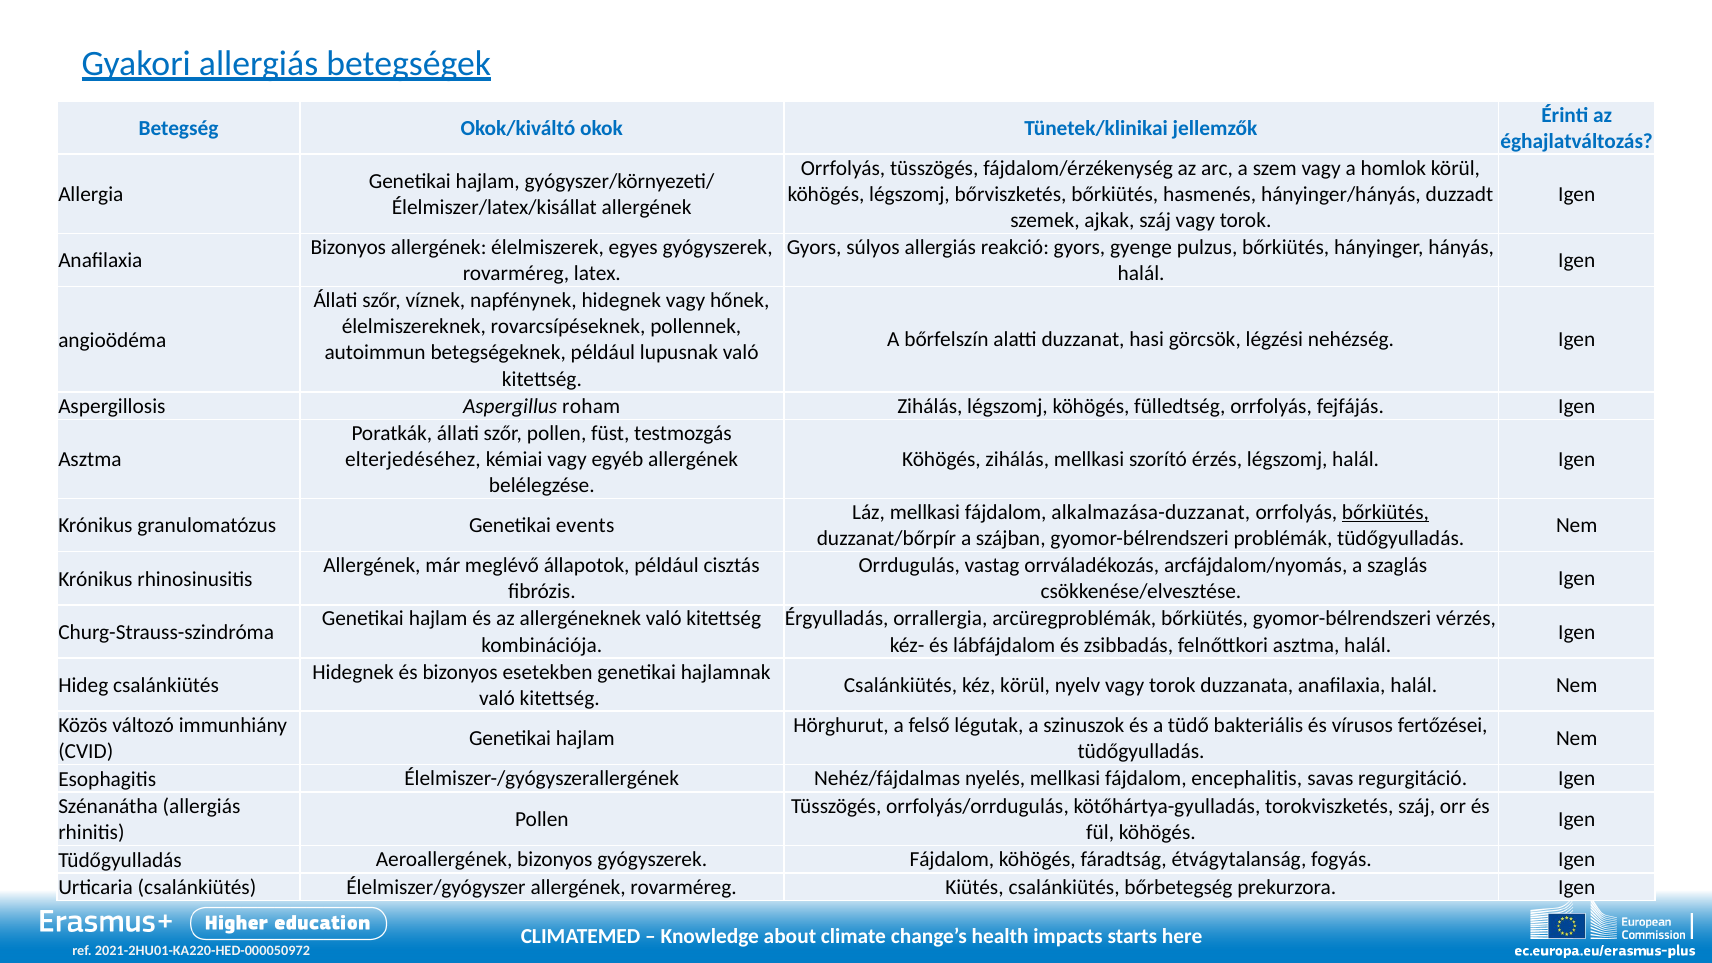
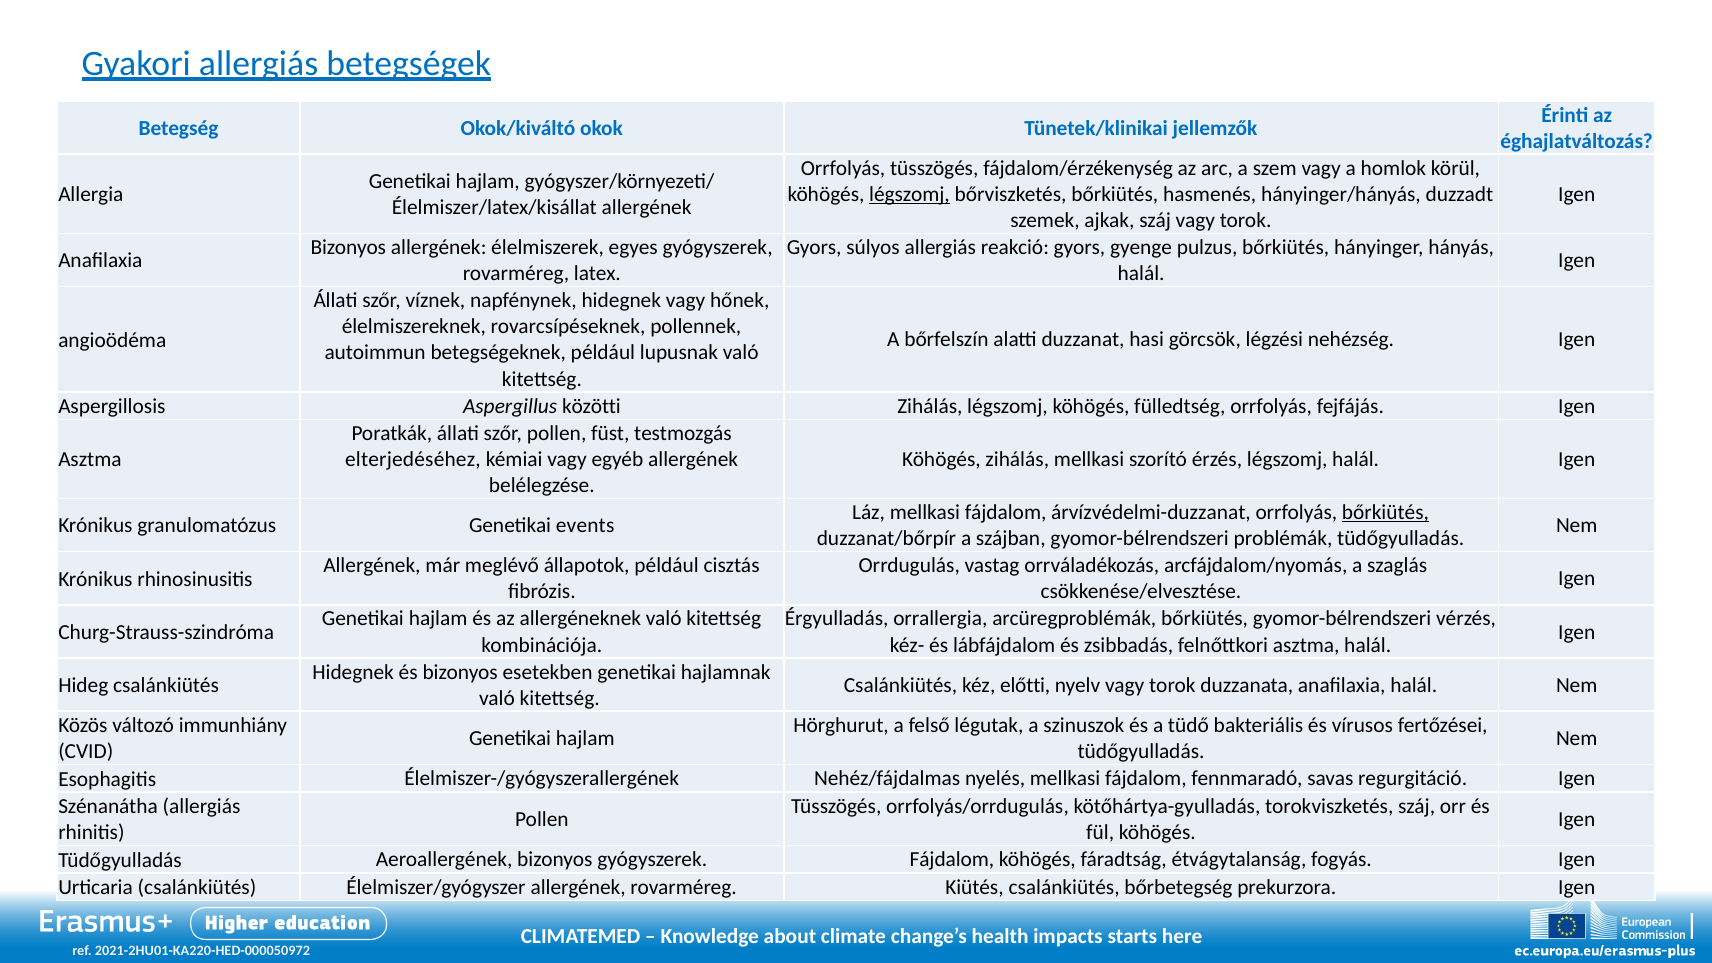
légszomj underline: none -> present (909, 194)
roham: roham -> közötti (591, 406)
alkalmazása-duzzanat: alkalmazása-duzzanat -> árvízvédelmi-duzzanat (1151, 513)
kéz körül: körül -> előtti (1025, 685)
encephalitis: encephalitis -> fennmaradó (1247, 779)
